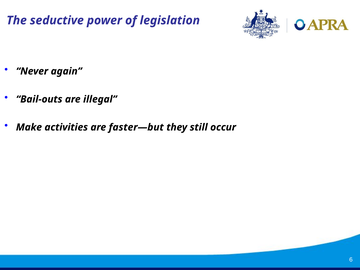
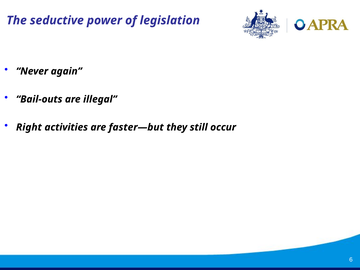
Make: Make -> Right (29, 127)
